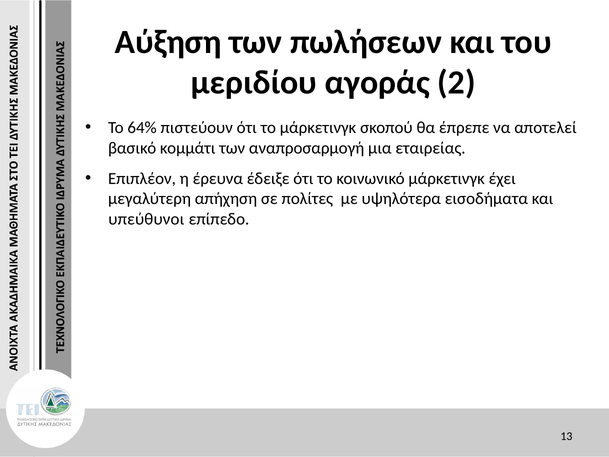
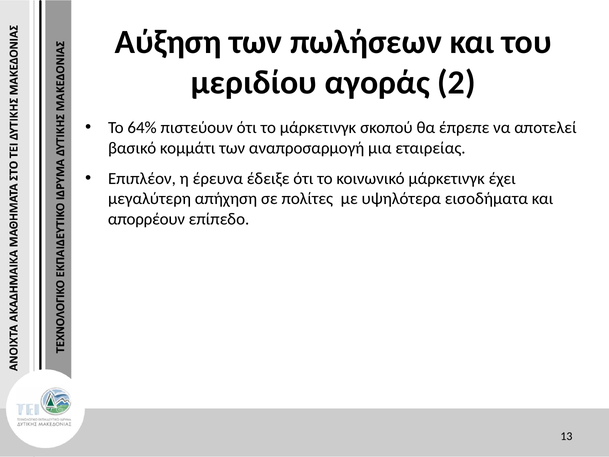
υπεύθυνοι: υπεύθυνοι -> απορρέουν (146, 219)
